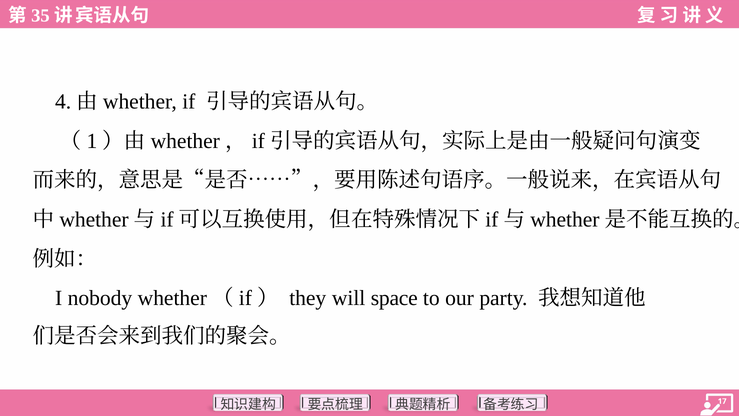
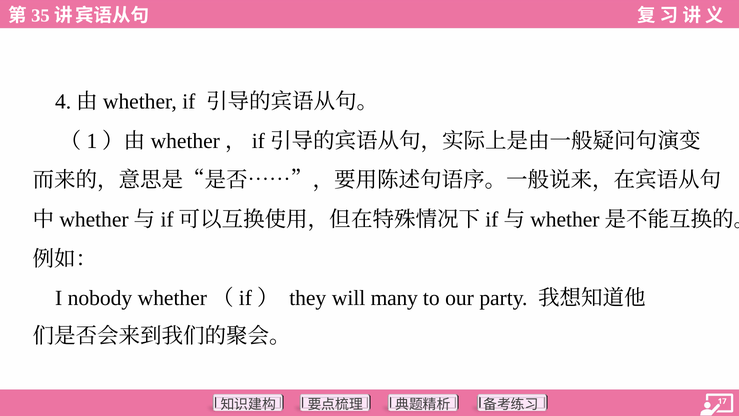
space: space -> many (394, 298)
